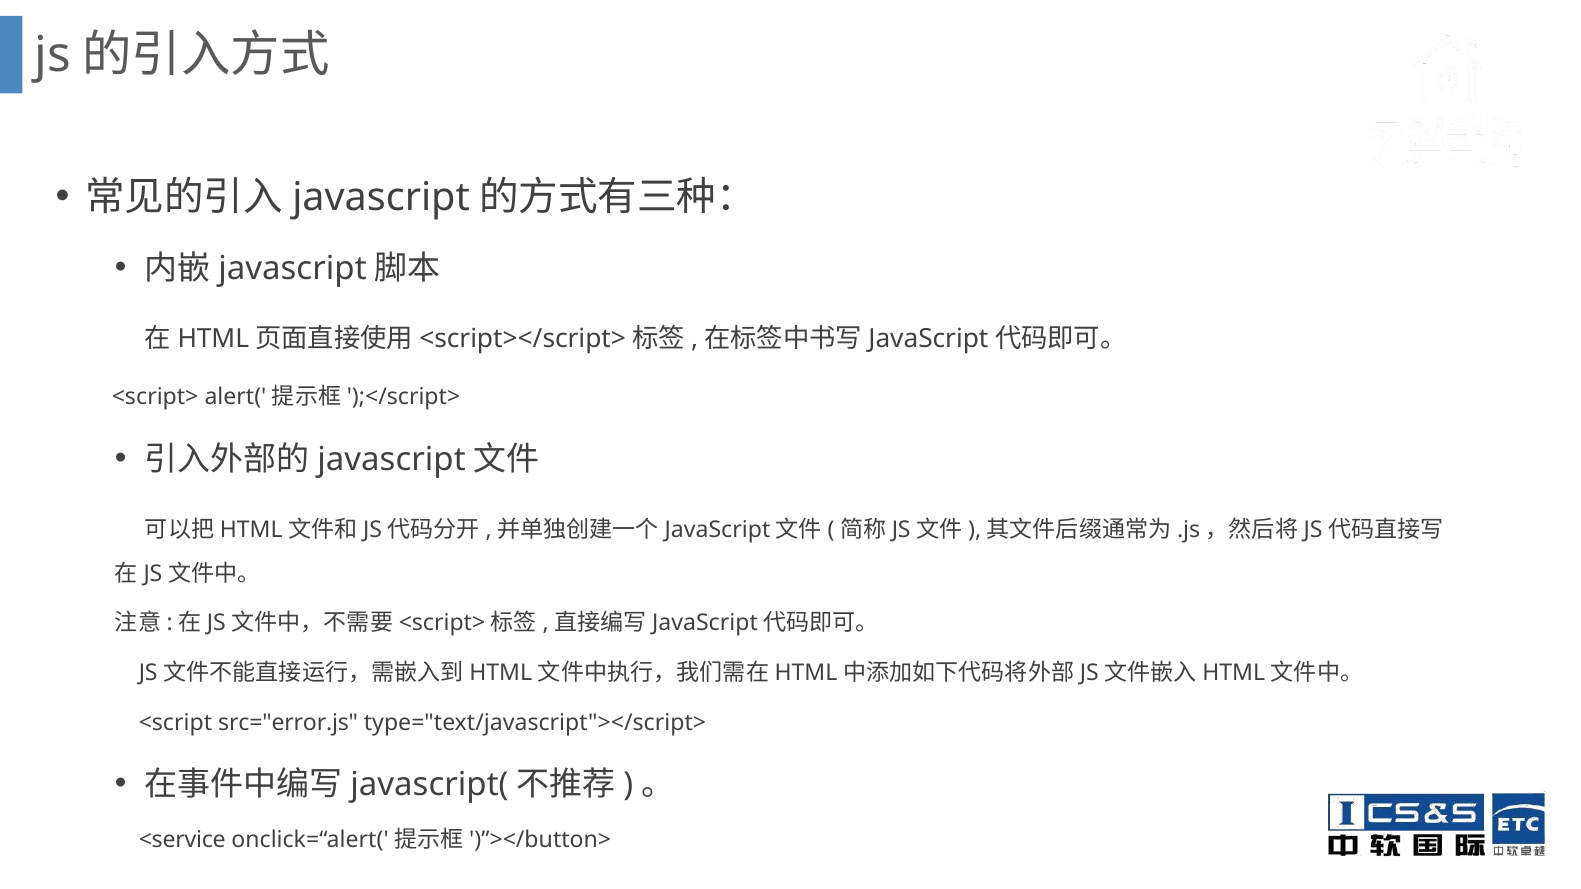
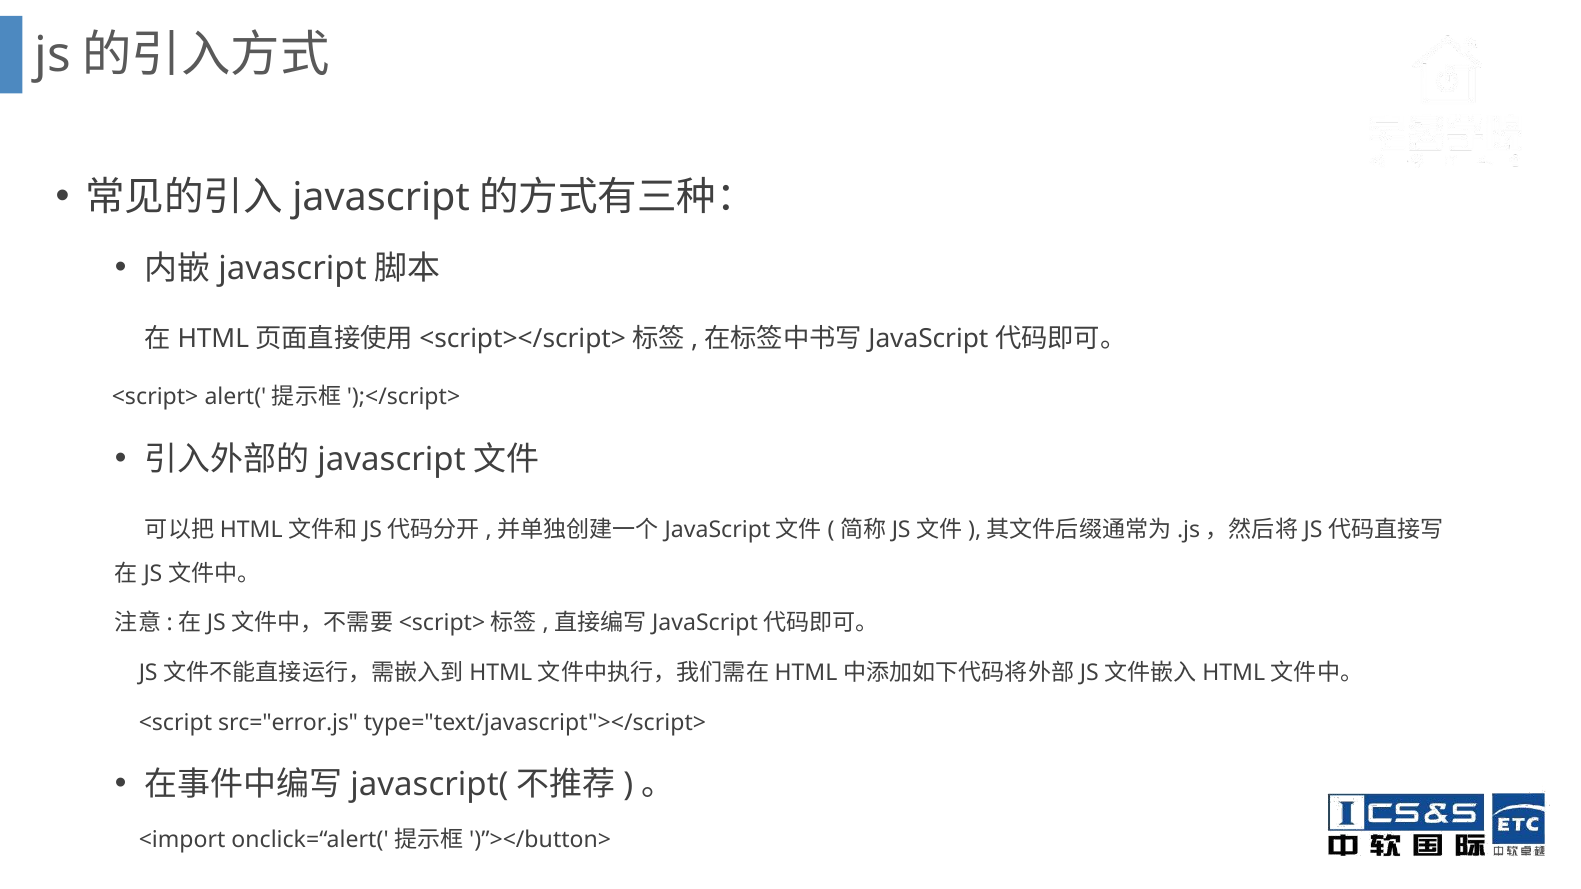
<service: <service -> <import (182, 840)
